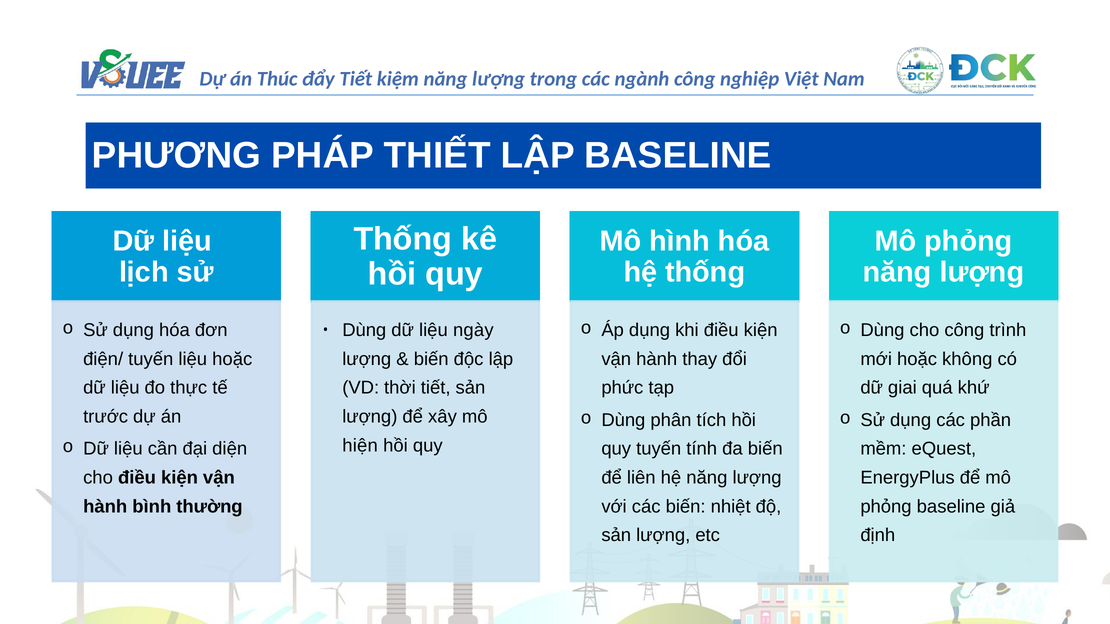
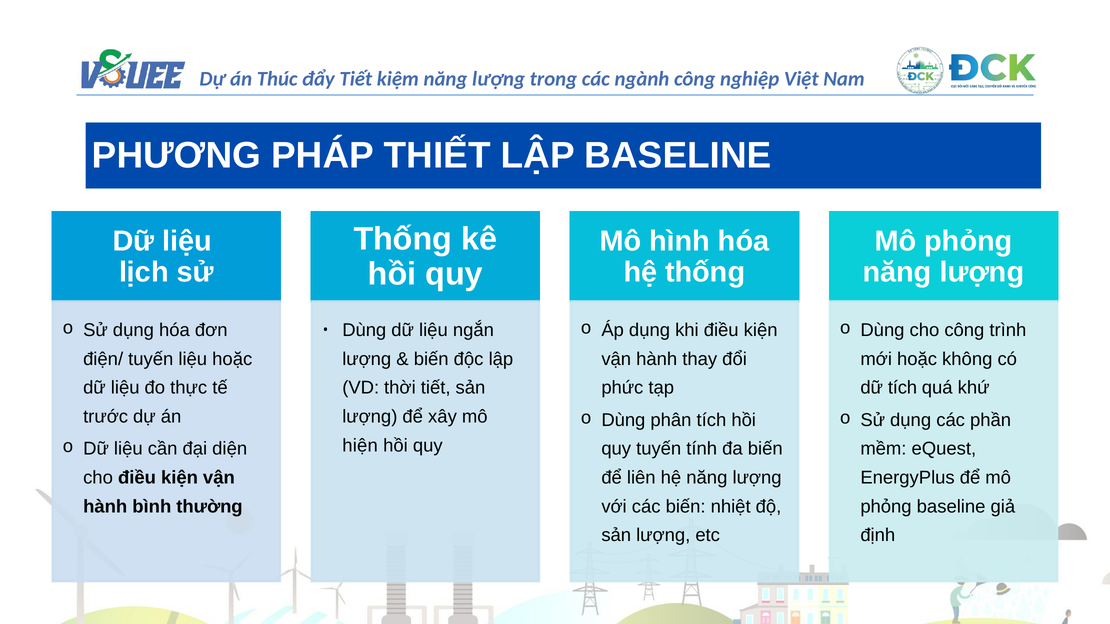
ngày: ngày -> ngắn (473, 330)
dữ giai: giai -> tích (903, 388)
